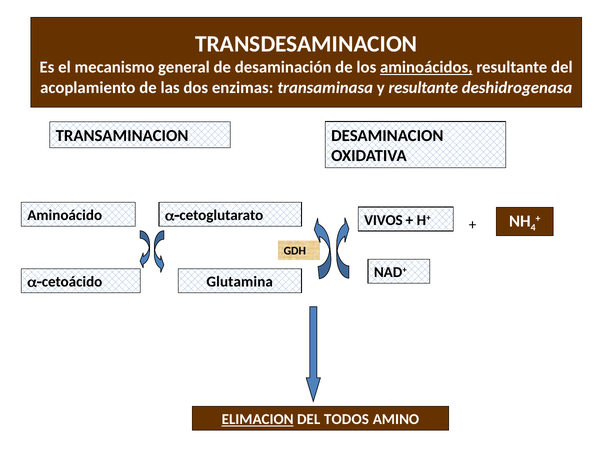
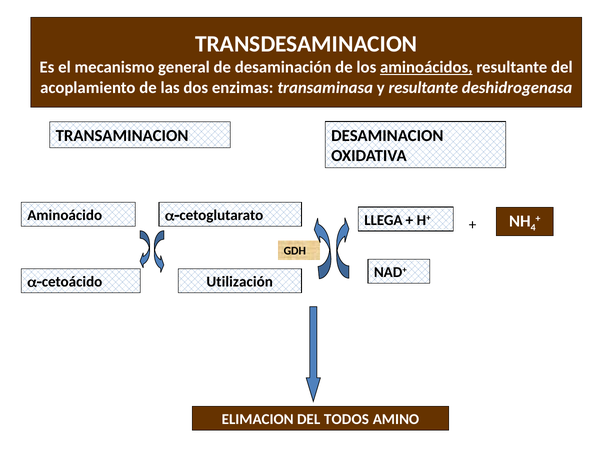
VIVOS: VIVOS -> LLEGA (383, 220)
Glutamina: Glutamina -> Utilización (240, 282)
ELIMACION underline: present -> none (258, 420)
